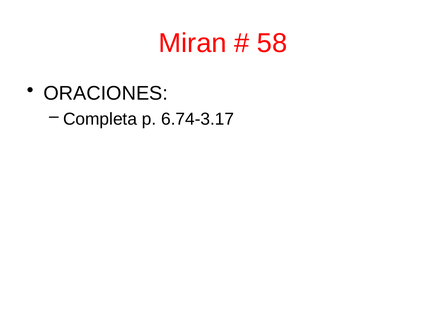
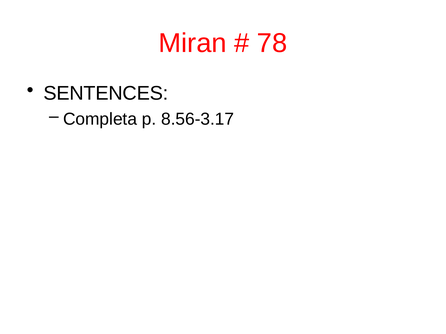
58: 58 -> 78 (272, 43)
ORACIONES: ORACIONES -> SENTENCES (106, 94)
6.74-3.17: 6.74-3.17 -> 8.56-3.17 (198, 119)
